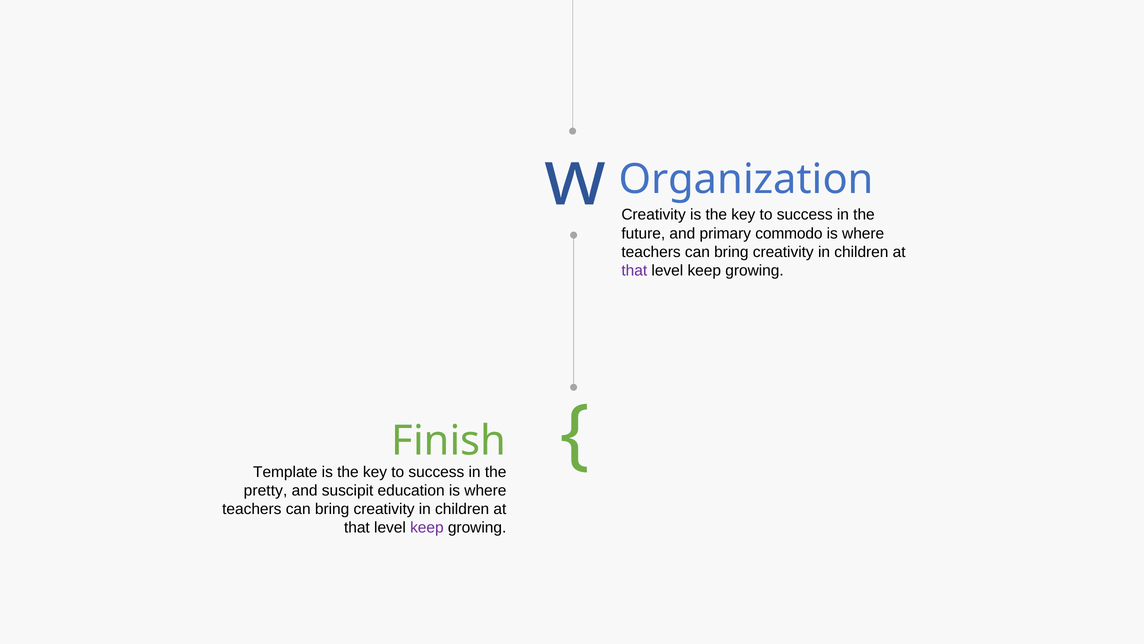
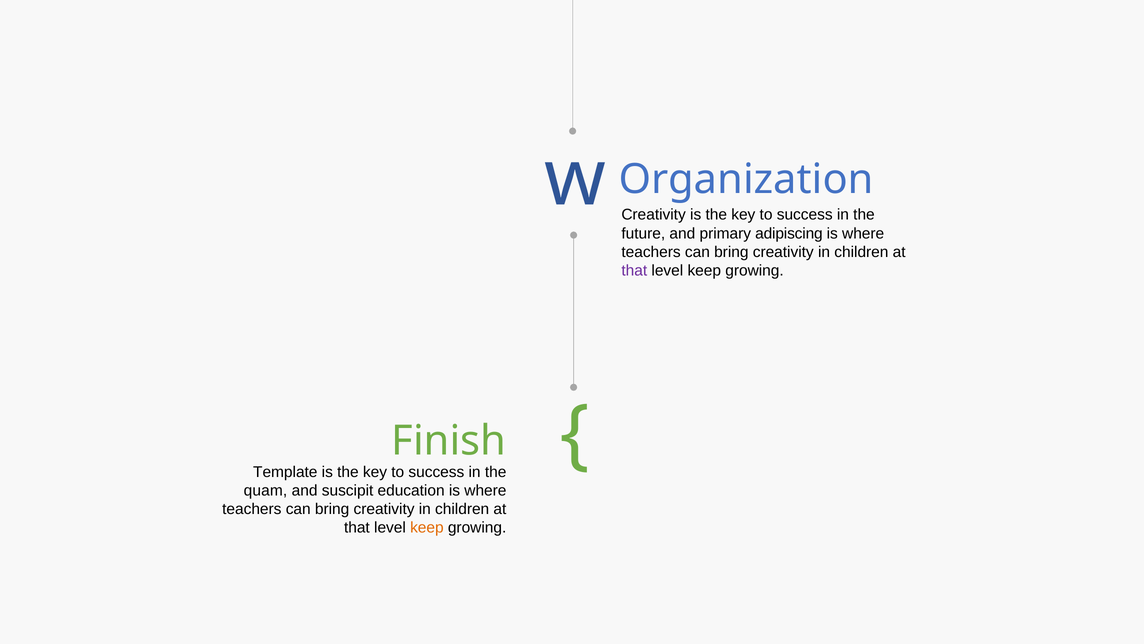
commodo: commodo -> adipiscing (789, 233)
pretty: pretty -> quam (265, 490)
keep colour: purple -> orange (427, 527)
